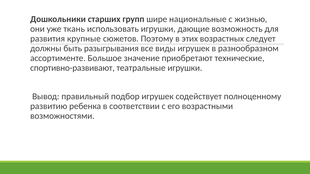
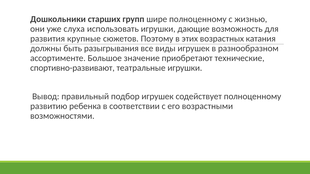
шире национальные: национальные -> полноценному (198, 19)
ткань: ткань -> слуха (74, 29)
следует: следует -> катания (261, 39)
